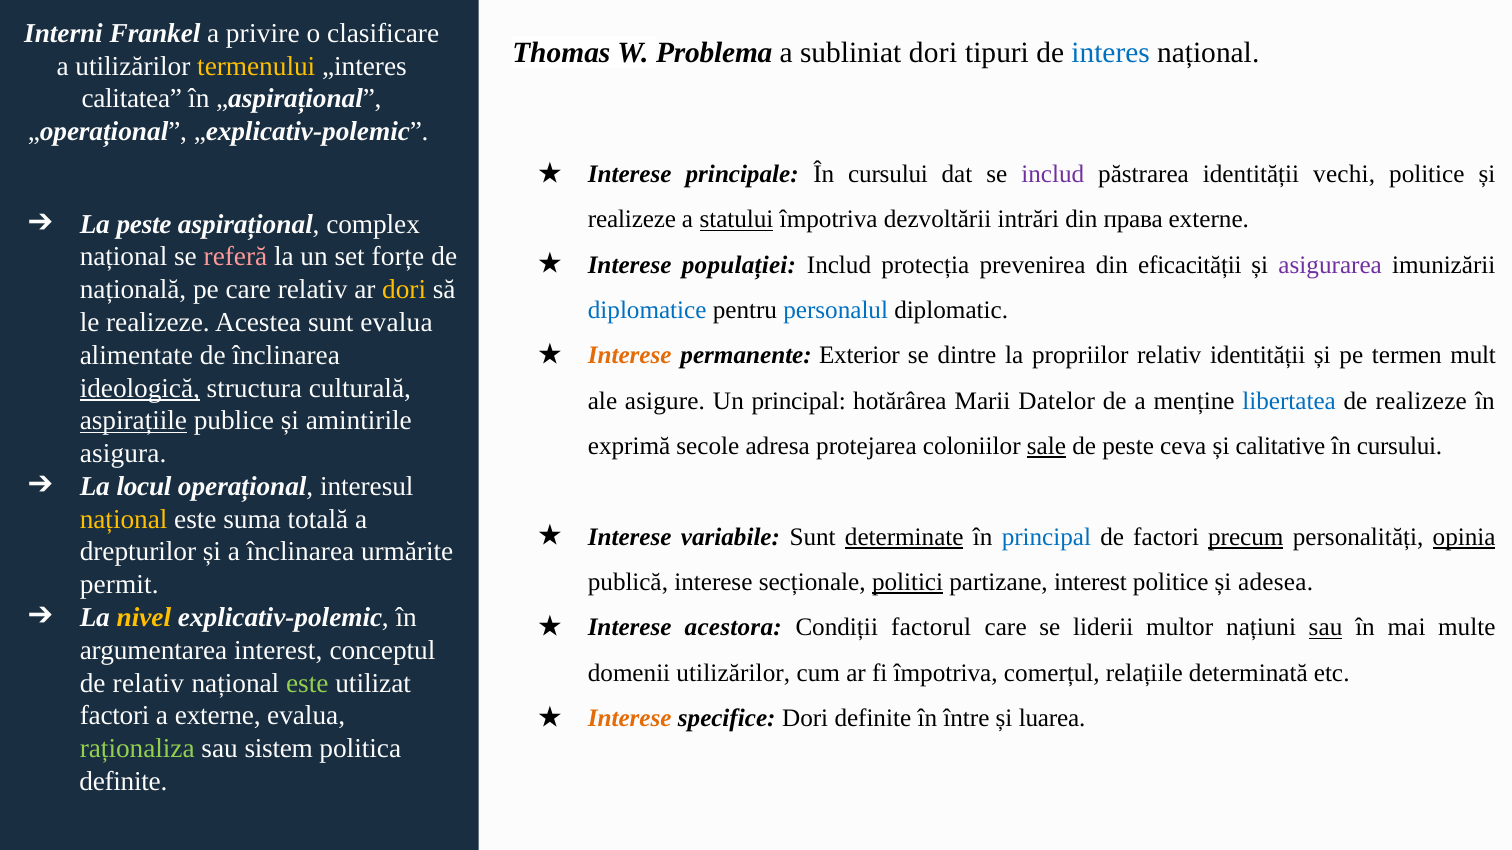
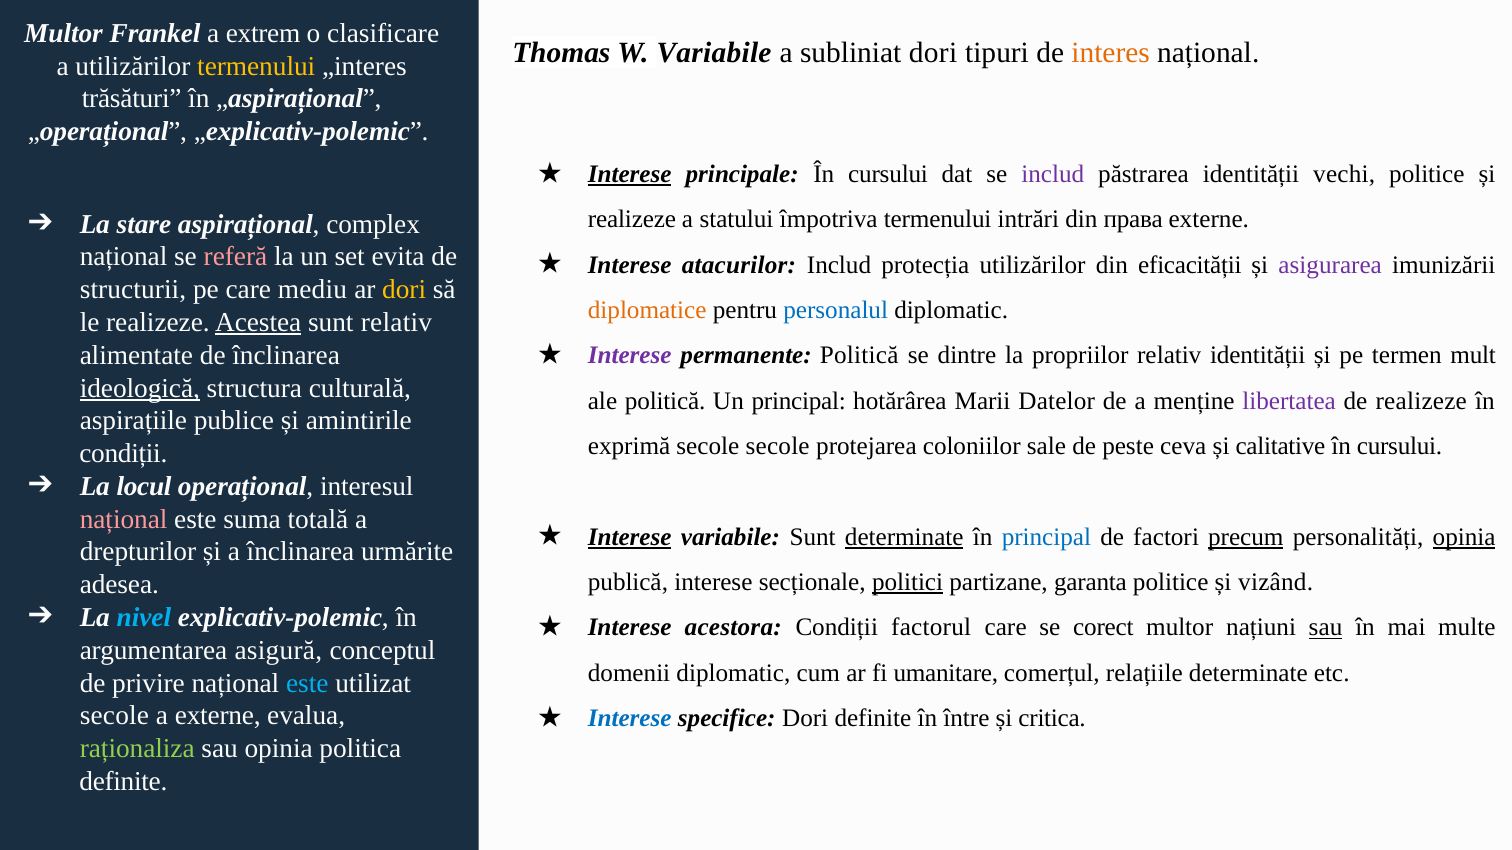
Interni: Interni -> Multor (64, 33)
privire: privire -> extrem (263, 33)
W Problema: Problema -> Variabile (714, 52)
interes colour: blue -> orange (1111, 52)
calitatea: calitatea -> trăsături (132, 99)
Interese underline: none -> present (630, 174)
statului underline: present -> none (737, 220)
împotriva dezvoltării: dezvoltării -> termenului (938, 220)
La peste: peste -> stare (144, 224)
forțe: forțe -> evita (398, 257)
populației: populației -> atacurilor (739, 265)
protecția prevenirea: prevenirea -> utilizărilor (1032, 265)
națională: națională -> structurii (133, 290)
care relativ: relativ -> mediu (312, 290)
diplomatice colour: blue -> orange (647, 310)
Acestea underline: none -> present (258, 323)
sunt evalua: evalua -> relativ (396, 323)
Interese colour: orange -> purple (630, 356)
permanente Exterior: Exterior -> Politică (859, 356)
ale asigure: asigure -> politică (665, 401)
libertatea colour: blue -> purple (1289, 401)
aspirațiile underline: present -> none (133, 421)
secole adresa: adresa -> secole (778, 447)
sale underline: present -> none (1046, 447)
asigura: asigura -> condiții (123, 454)
național colour: yellow -> pink (124, 520)
Interese underline: none -> present (630, 537)
partizane interest: interest -> garanta (1090, 583)
adesea: adesea -> vizând (1276, 583)
permit: permit -> adesea (119, 585)
nivel colour: yellow -> light blue (144, 618)
liderii: liderii -> corect (1103, 628)
argumentarea interest: interest -> asigură (278, 651)
domenii utilizărilor: utilizărilor -> diplomatic (733, 673)
fi împotriva: împotriva -> umanitare (946, 673)
relațiile determinată: determinată -> determinate (1248, 673)
de relativ: relativ -> privire (148, 684)
este colour: light green -> light blue (307, 684)
factori: factori -> secole (114, 716)
Interese colour: orange -> blue (630, 719)
luarea: luarea -> critica (1052, 719)
sau sistem: sistem -> opinia (279, 749)
